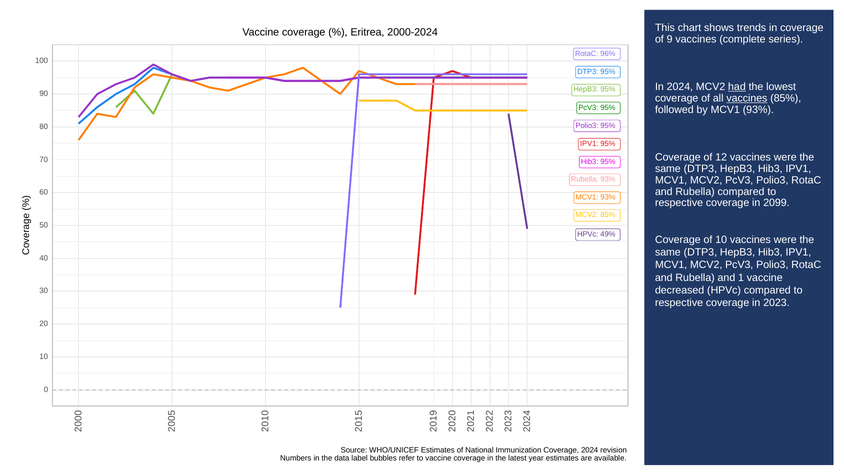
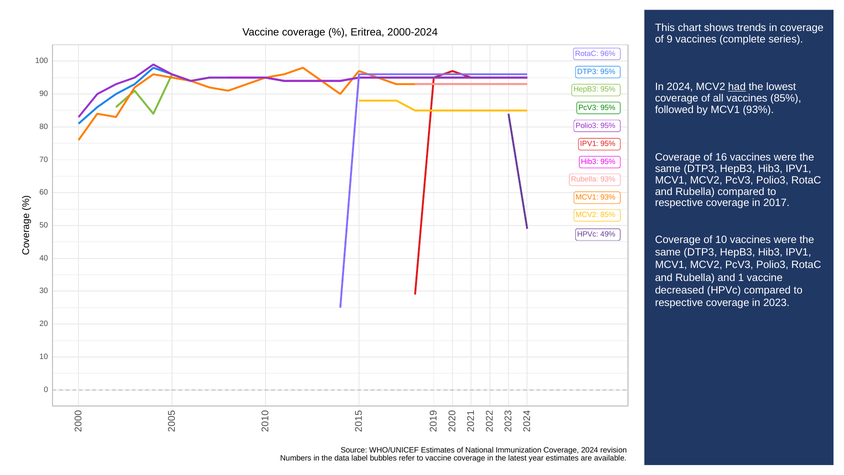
vaccines underline: present -> none (747, 98)
12: 12 -> 16 (721, 157)
2099: 2099 -> 2017 (776, 203)
